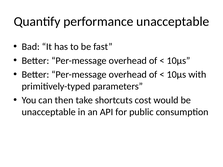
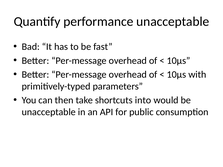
cost: cost -> into (143, 100)
